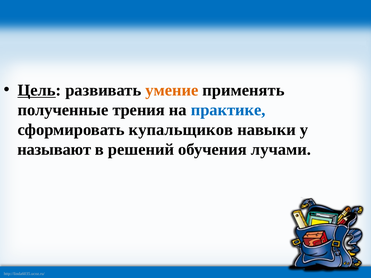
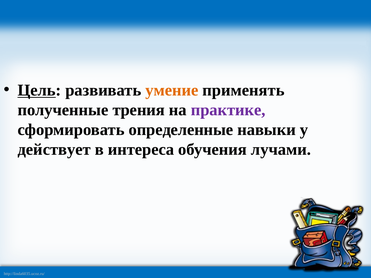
практике colour: blue -> purple (228, 110)
купальщиков: купальщиков -> определенные (181, 130)
называют: называют -> действует (54, 150)
решений: решений -> интереса (141, 150)
